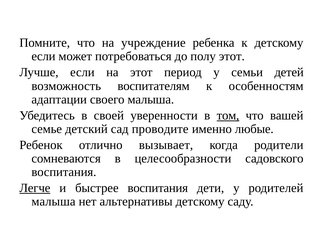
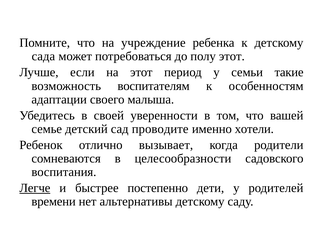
если: если -> сада (43, 56)
детей: детей -> такие (289, 72)
том underline: present -> none (228, 116)
любые: любые -> хотели (254, 129)
быстрее воспитания: воспитания -> постепенно (158, 188)
малыша: малыша -> времени (54, 202)
